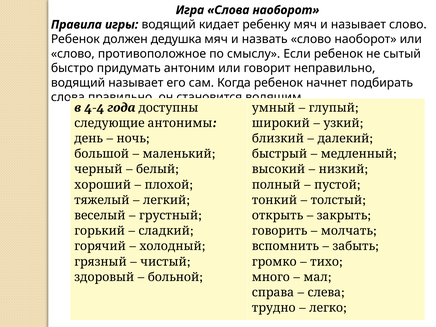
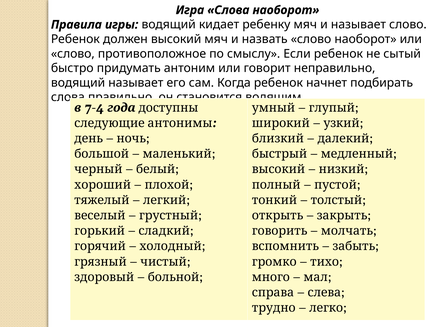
должен дедушка: дедушка -> высокий (176, 39)
4-4: 4-4 -> 7-4 (94, 108)
